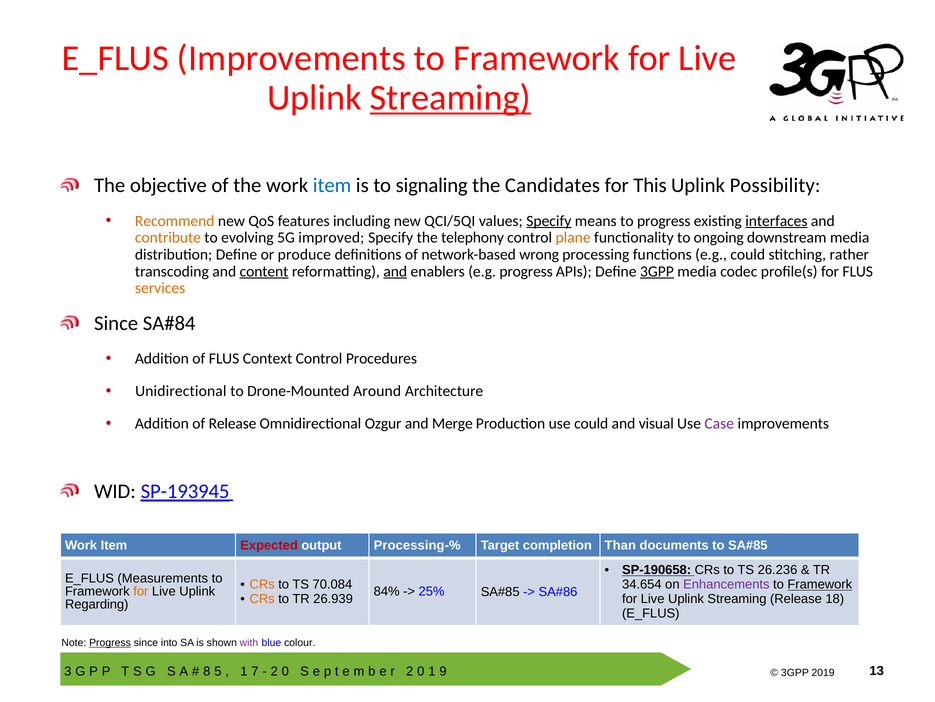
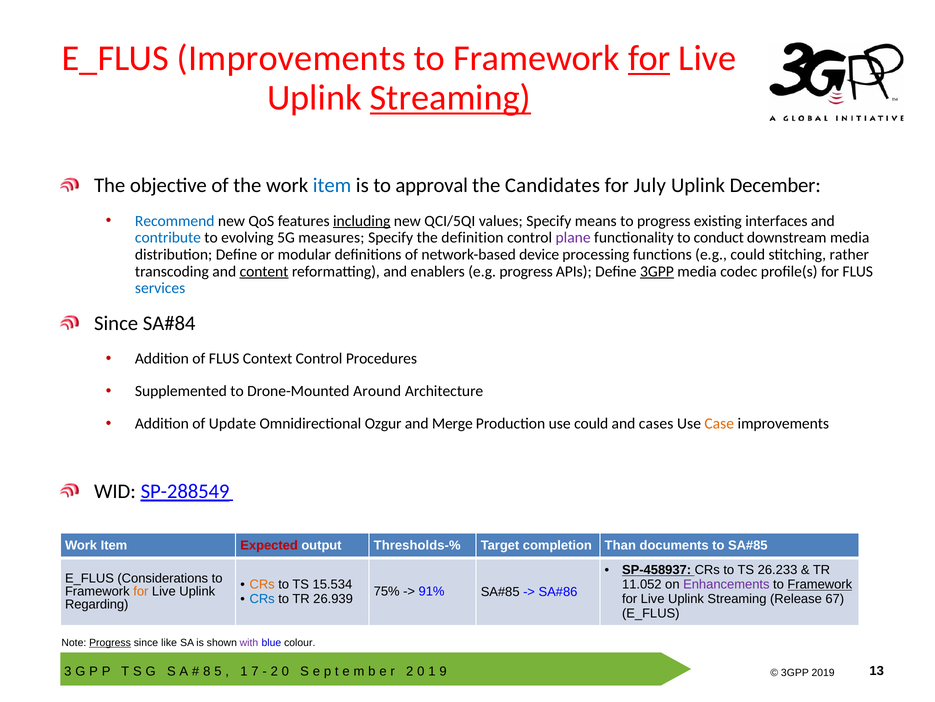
for underline: none -> present (649, 58)
signaling: signaling -> approval (432, 185)
This: This -> July (650, 185)
Possibility: Possibility -> December (775, 185)
Recommend colour: orange -> blue (175, 221)
including underline: none -> present (362, 221)
Specify underline: present -> none (549, 221)
interfaces underline: present -> none (776, 221)
contribute colour: orange -> blue (168, 237)
improved: improved -> measures (331, 237)
telephony: telephony -> definition (472, 237)
plane colour: orange -> purple (573, 237)
ongoing: ongoing -> conduct (719, 237)
produce: produce -> modular (304, 254)
wrong: wrong -> device (539, 254)
and underline: present -> none (395, 271)
services colour: orange -> blue (160, 288)
Unidirectional: Unidirectional -> Supplemented (181, 391)
of Release: Release -> Update (232, 423)
visual: visual -> cases (656, 423)
Case colour: purple -> orange (719, 423)
SP-193945: SP-193945 -> SP-288549 (185, 491)
Processing-%: Processing-% -> Thresholds-% (417, 545)
SP-190658: SP-190658 -> SP-458937 (657, 569)
26.236: 26.236 -> 26.233 (778, 569)
Measurements: Measurements -> Considerations (163, 578)
70.084: 70.084 -> 15.534 (332, 584)
34.654: 34.654 -> 11.052 (642, 584)
84%: 84% -> 75% (387, 591)
25%: 25% -> 91% (432, 591)
CRs colour: orange -> blue (262, 598)
18: 18 -> 67 (835, 598)
into: into -> like (169, 642)
